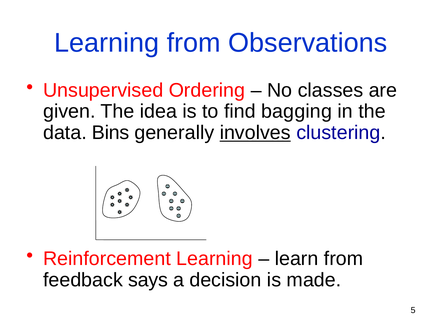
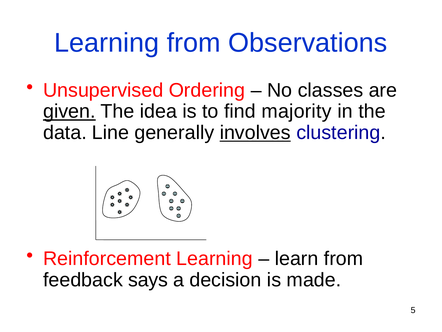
given underline: none -> present (69, 111)
bagging: bagging -> majority (297, 111)
Bins: Bins -> Line (111, 133)
